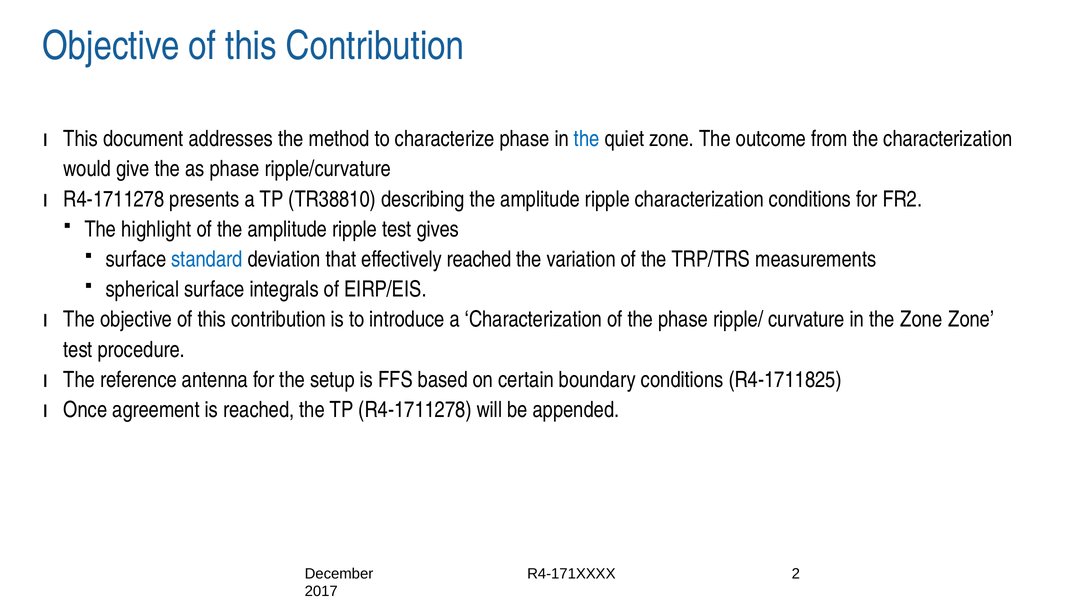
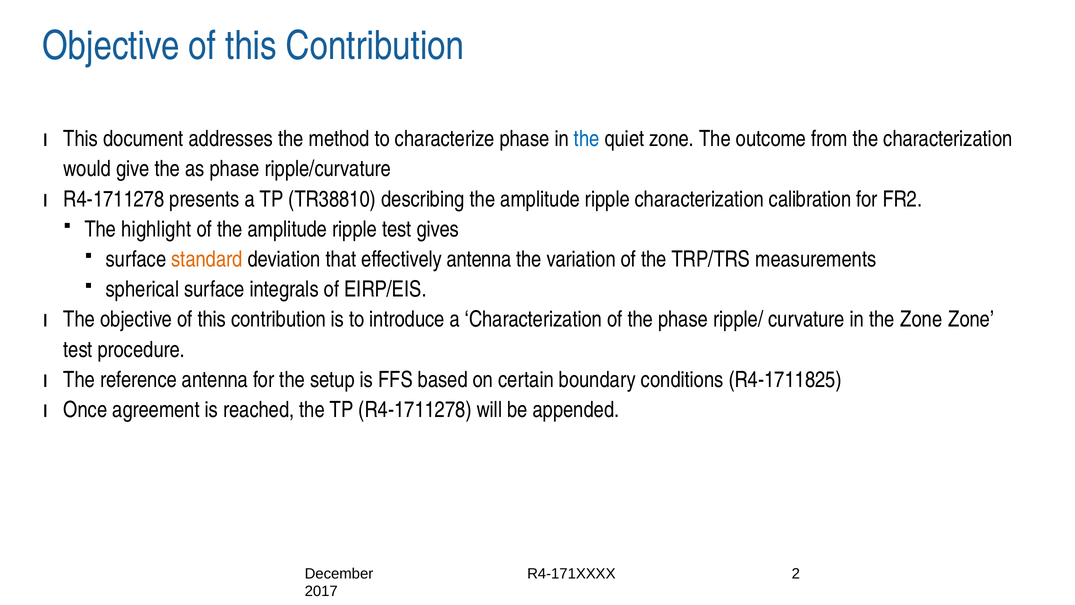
characterization conditions: conditions -> calibration (810, 199)
standard colour: blue -> orange (207, 259)
effectively reached: reached -> antenna (479, 259)
